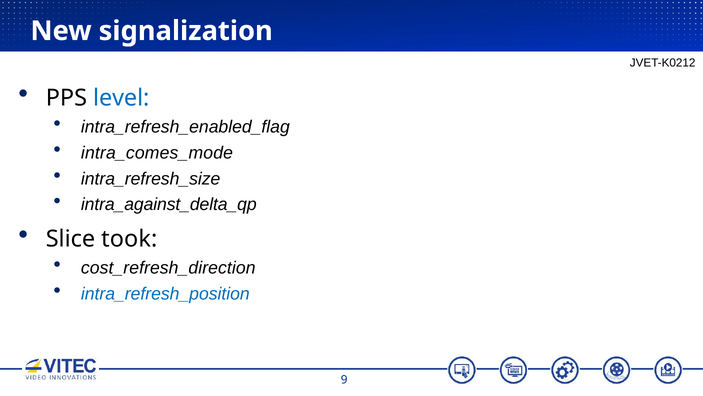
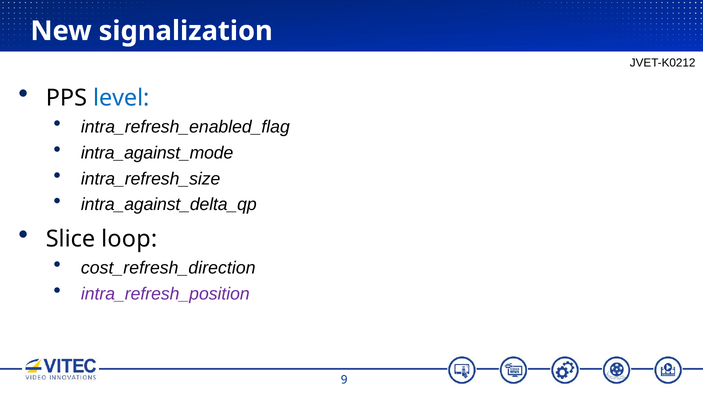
intra_comes_mode: intra_comes_mode -> intra_against_mode (157, 153)
took: took -> loop (129, 239)
intra_refresh_position colour: blue -> purple (165, 293)
